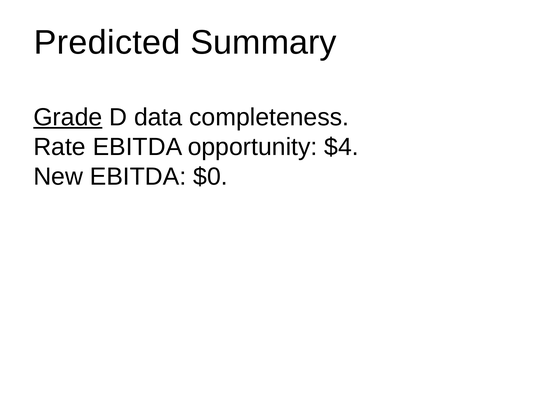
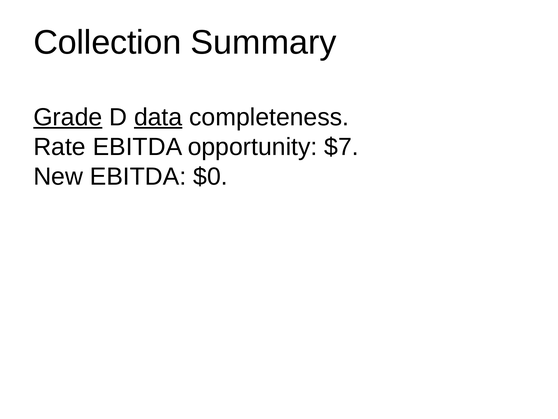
Predicted: Predicted -> Collection (107, 42)
data underline: none -> present (158, 117)
$4: $4 -> $7 (341, 147)
